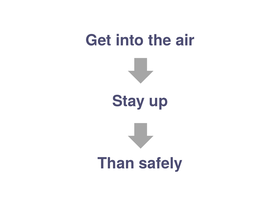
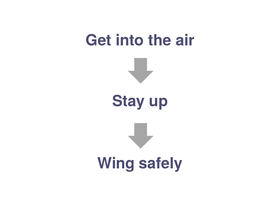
Than: Than -> Wing (116, 164)
